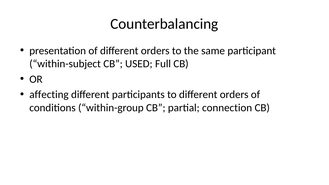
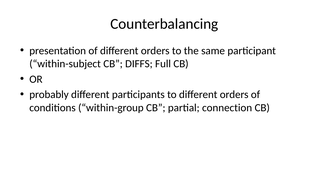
USED: USED -> DIFFS (139, 64)
affecting: affecting -> probably (49, 95)
